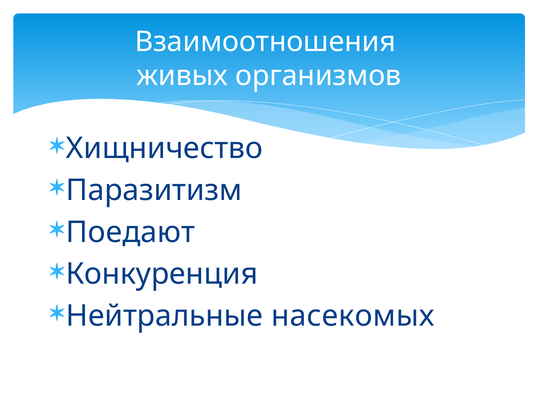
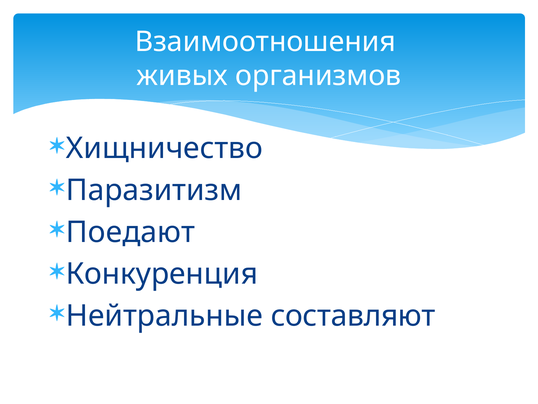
насекомых: насекомых -> составляют (353, 316)
